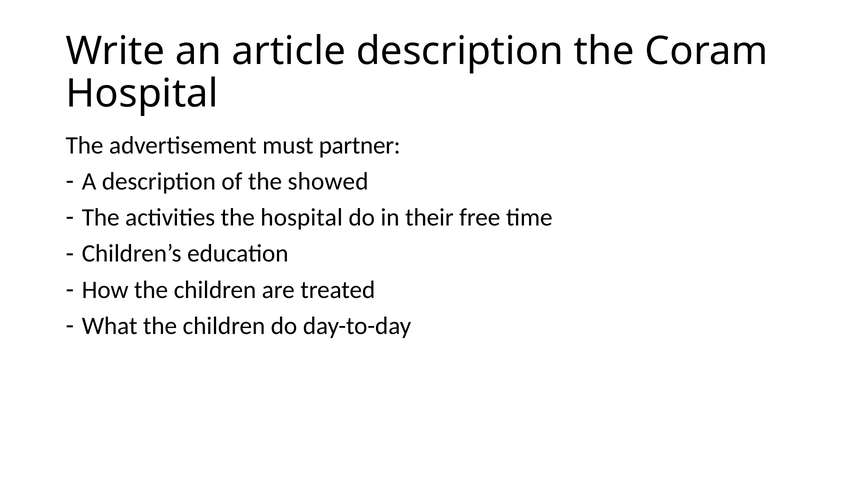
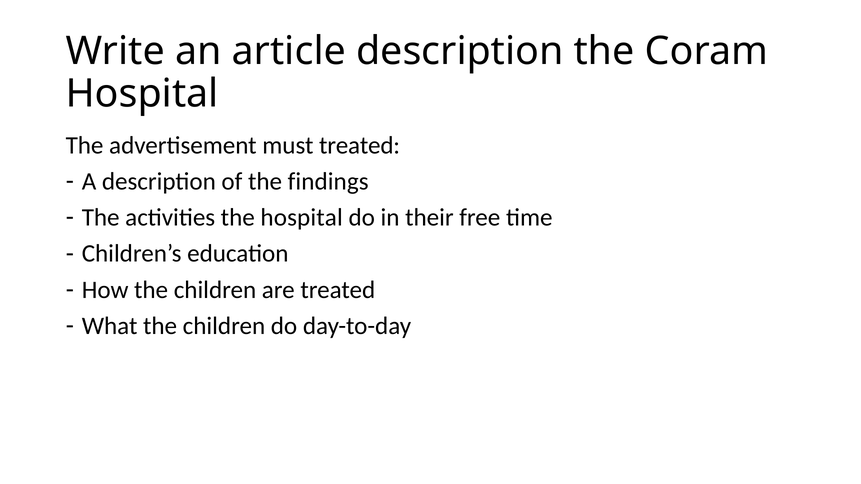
must partner: partner -> treated (360, 146)
showed: showed -> findings (328, 182)
